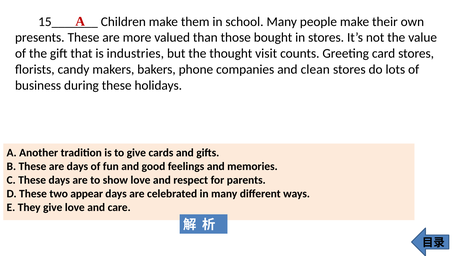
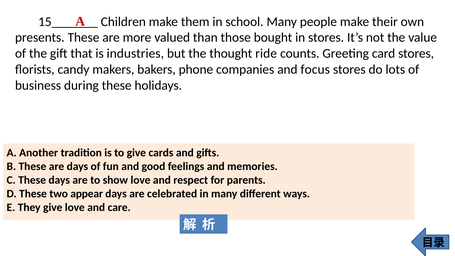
visit: visit -> ride (266, 53)
clean: clean -> focus (315, 69)
